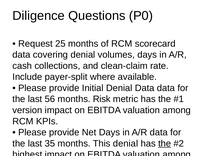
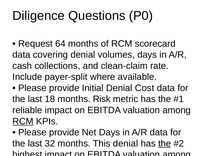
25: 25 -> 64 (60, 44)
Denial Data: Data -> Cost (145, 88)
56: 56 -> 18 (50, 99)
version: version -> reliable (27, 110)
RCM underline: none -> present (23, 121)
35: 35 -> 32 (50, 143)
